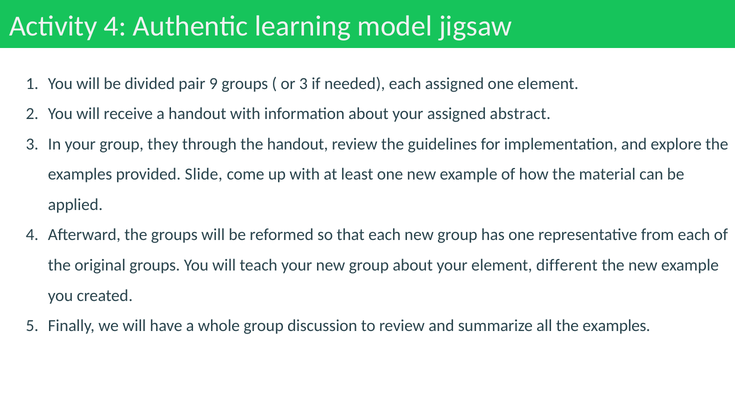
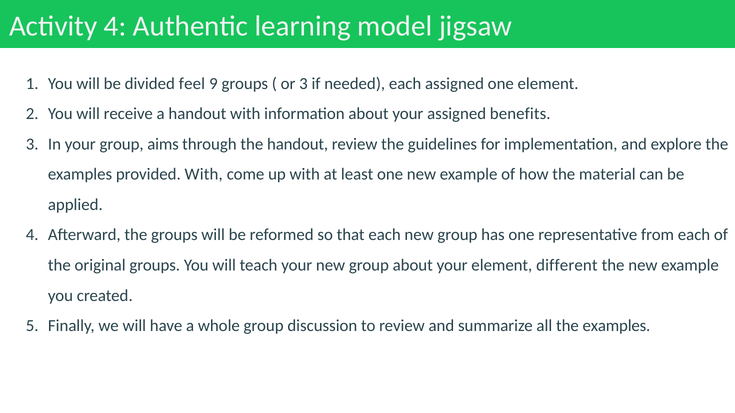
pair: pair -> feel (192, 84)
abstract: abstract -> benefits (520, 114)
they: they -> aims (163, 144)
provided Slide: Slide -> With (204, 175)
